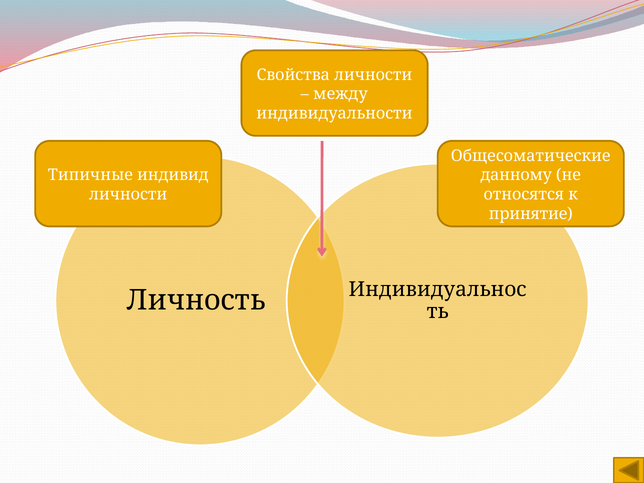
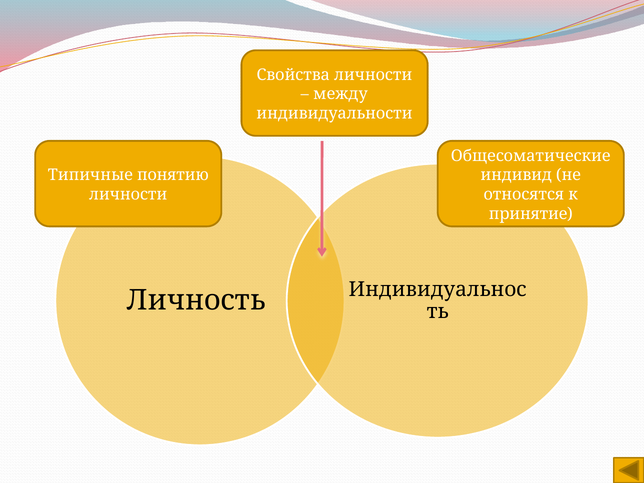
индивид: индивид -> понятию (173, 175)
данному: данному -> индивид (516, 175)
